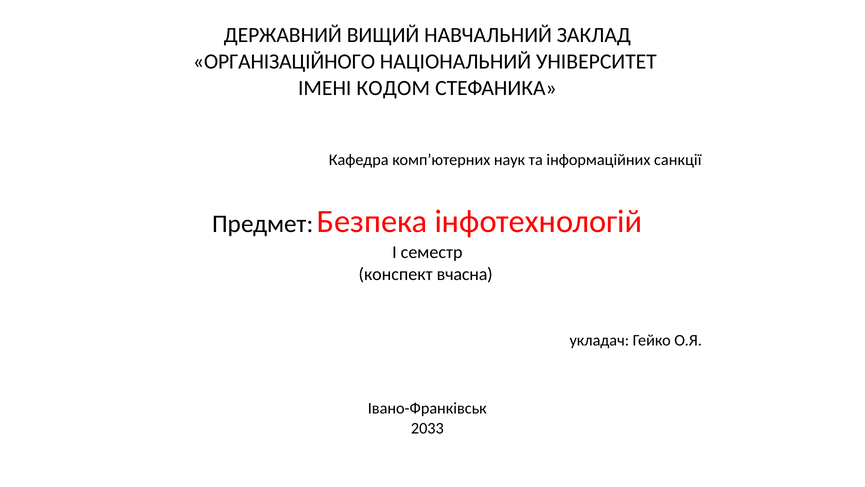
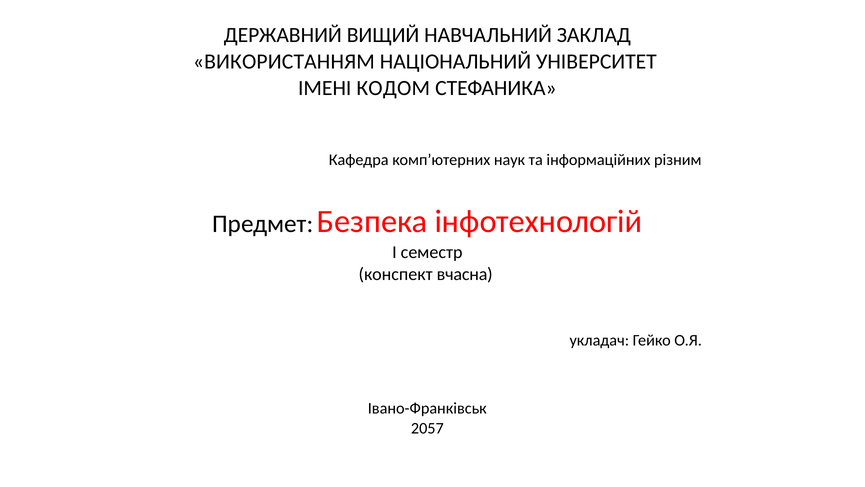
ОРГАНІЗАЦІЙНОГО: ОРГАНІЗАЦІЙНОГО -> ВИКОРИСТАННЯМ (284, 62)
санкції: санкції -> різним (678, 160)
2033: 2033 -> 2057 (427, 428)
